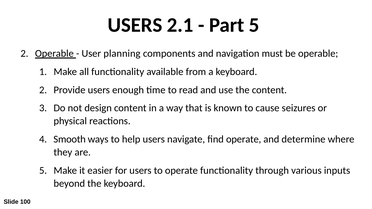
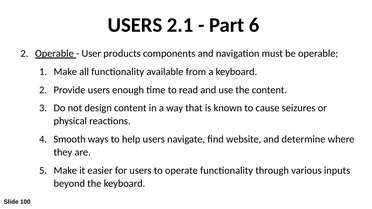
Part 5: 5 -> 6 (254, 25)
planning: planning -> products (122, 54)
find operate: operate -> website (244, 139)
